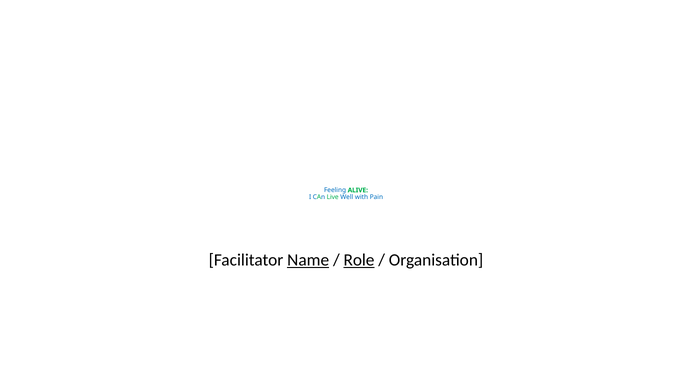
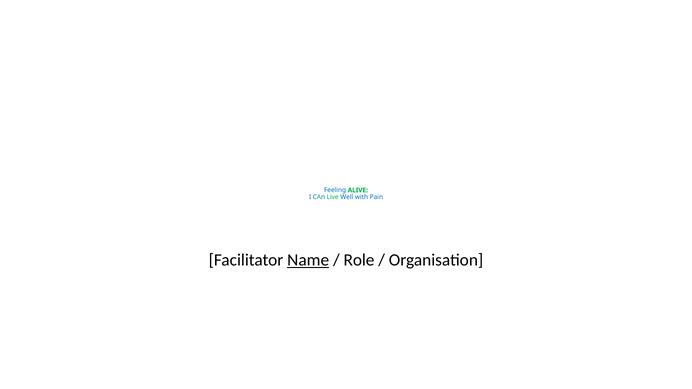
Role underline: present -> none (359, 260)
